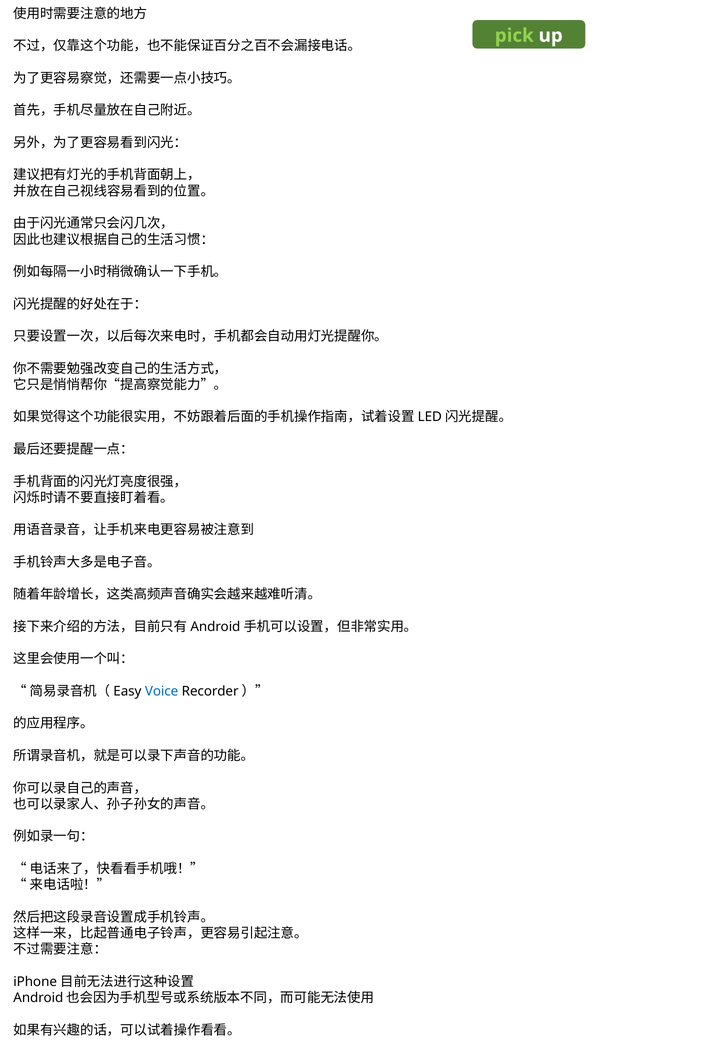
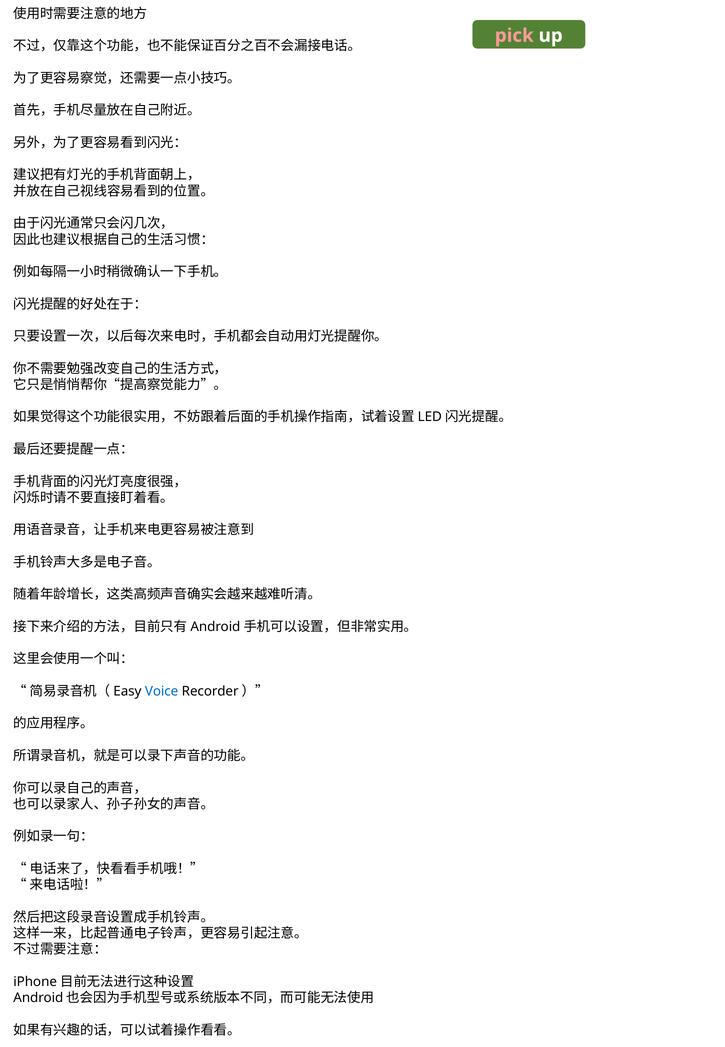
pick colour: light green -> pink (514, 36)
